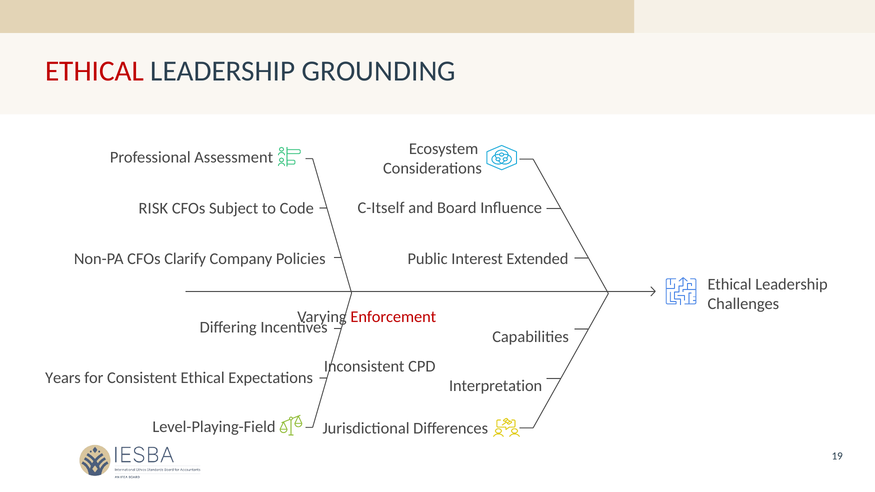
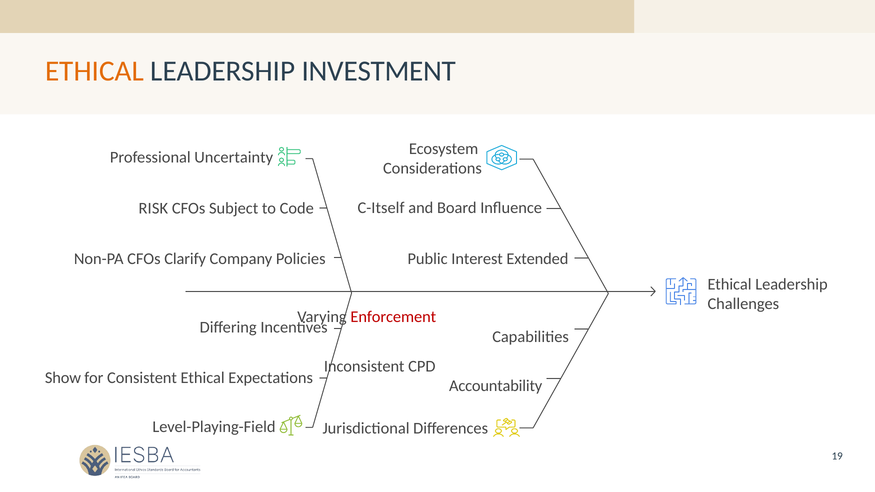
ETHICAL colour: red -> orange (94, 71)
GROUNDING: GROUNDING -> INVESTMENT (379, 71)
Assessment: Assessment -> Uncertainty (234, 157)
Years: Years -> Show (63, 378)
Interpretation: Interpretation -> Accountability (496, 386)
